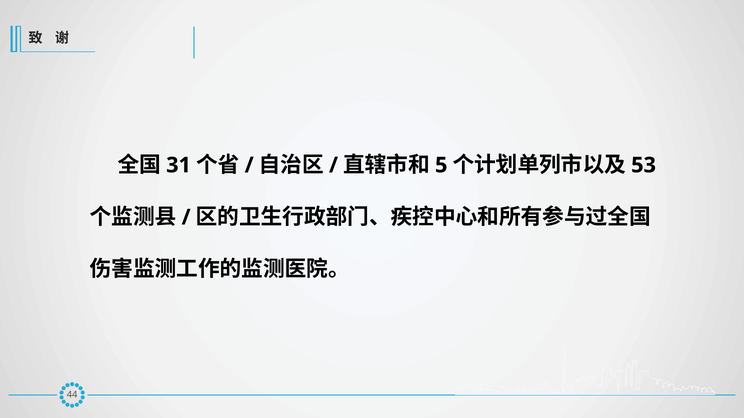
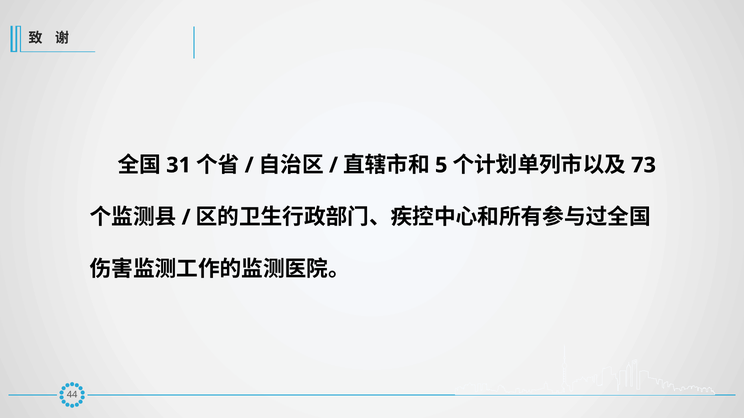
53: 53 -> 73 (644, 165)
